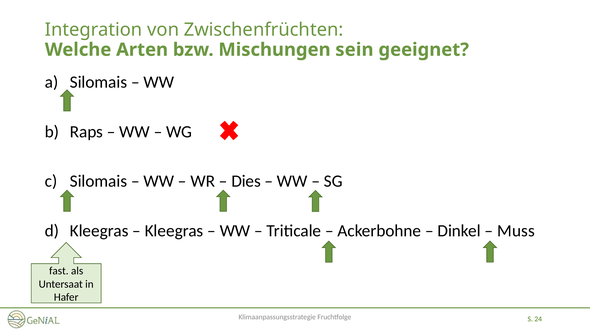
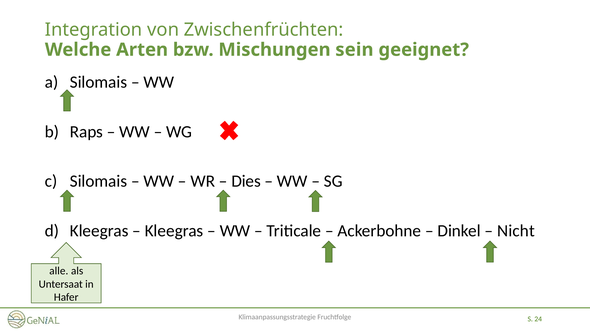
Muss: Muss -> Nicht (516, 231)
fast: fast -> alle (59, 271)
